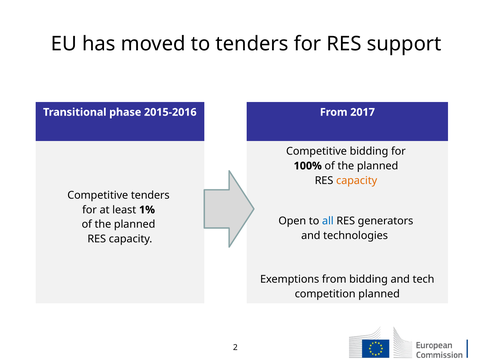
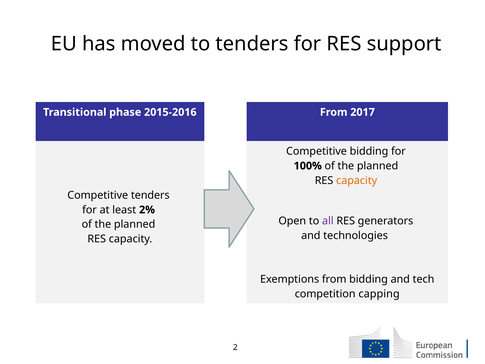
1%: 1% -> 2% (147, 210)
all colour: blue -> purple (328, 221)
competition planned: planned -> capping (379, 294)
